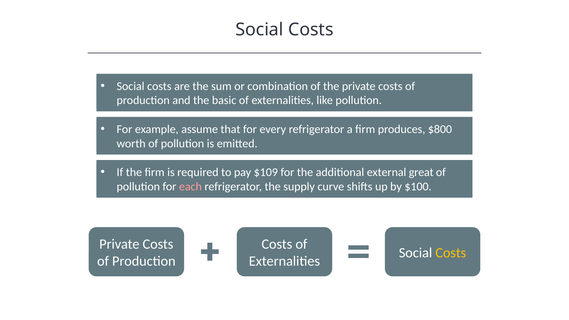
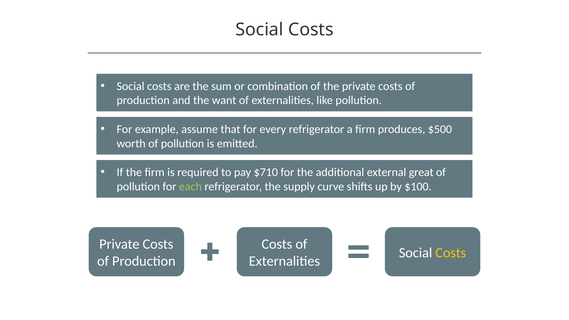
basic: basic -> want (224, 100)
$800: $800 -> $500 (440, 129)
$109: $109 -> $710 (266, 172)
each colour: pink -> light green (190, 187)
